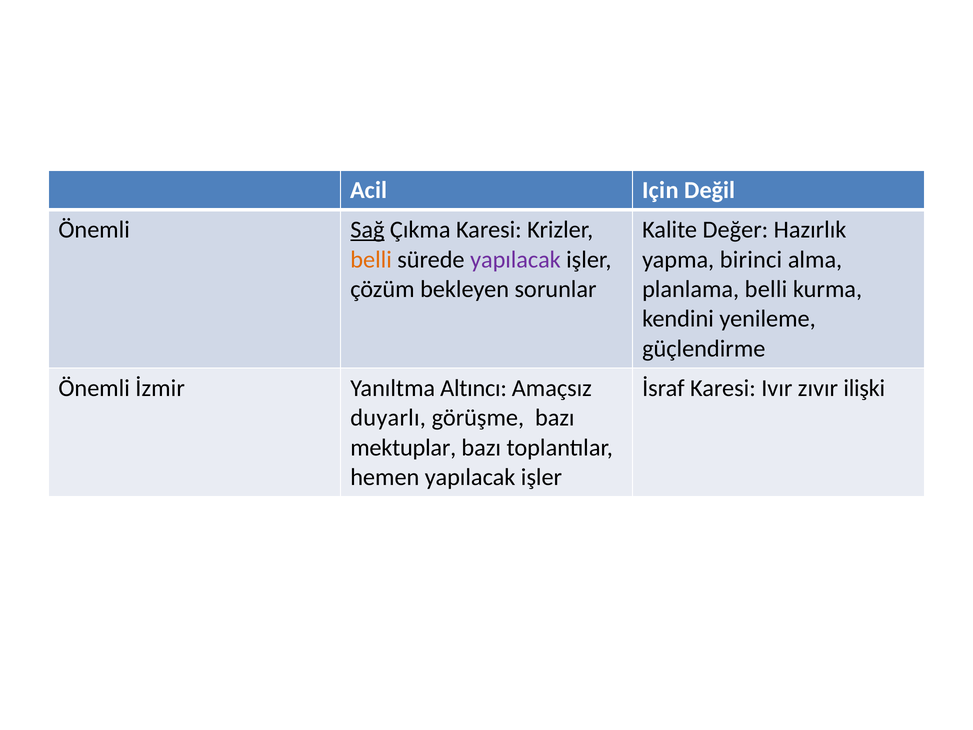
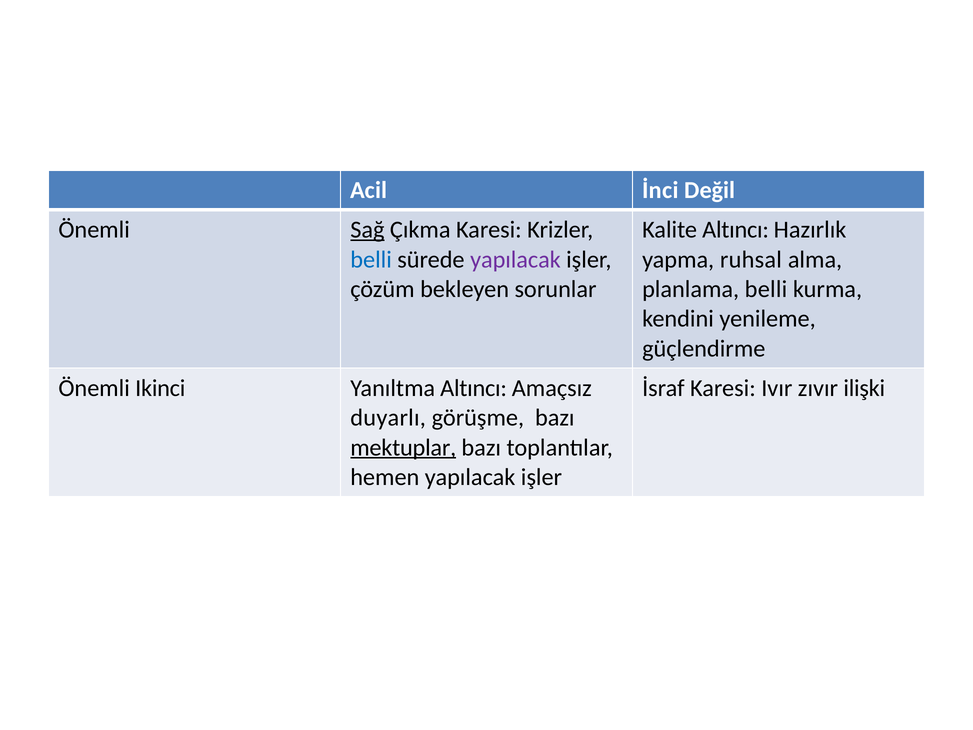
Için: Için -> İnci (660, 190)
Kalite Değer: Değer -> Altıncı (736, 230)
belli colour: orange -> blue (371, 259)
birinci: birinci -> ruhsal (751, 259)
İzmir: İzmir -> Ikinci (160, 388)
mektuplar underline: none -> present (403, 447)
